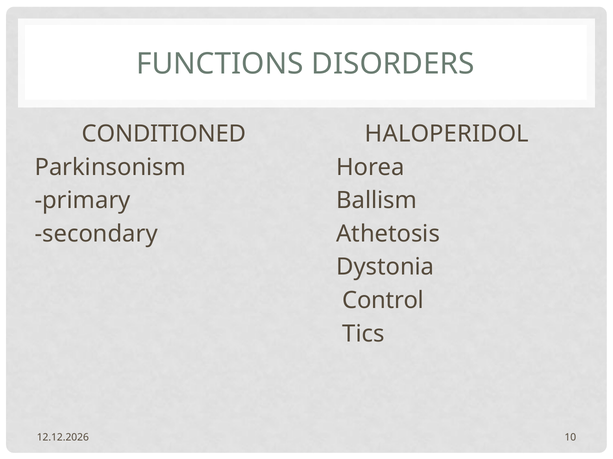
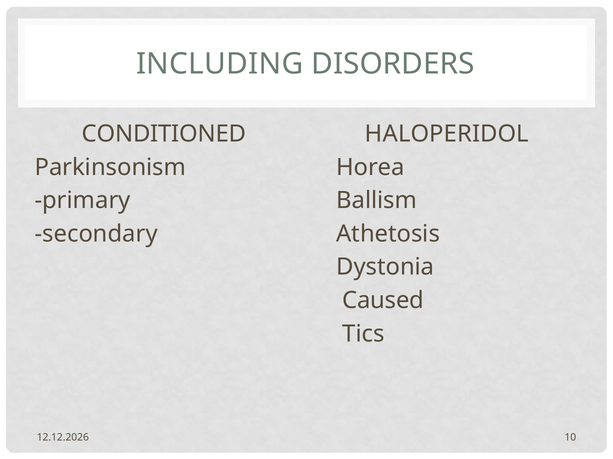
FUNCTIONS: FUNCTIONS -> INCLUDING (220, 64)
Control: Control -> Caused (383, 301)
